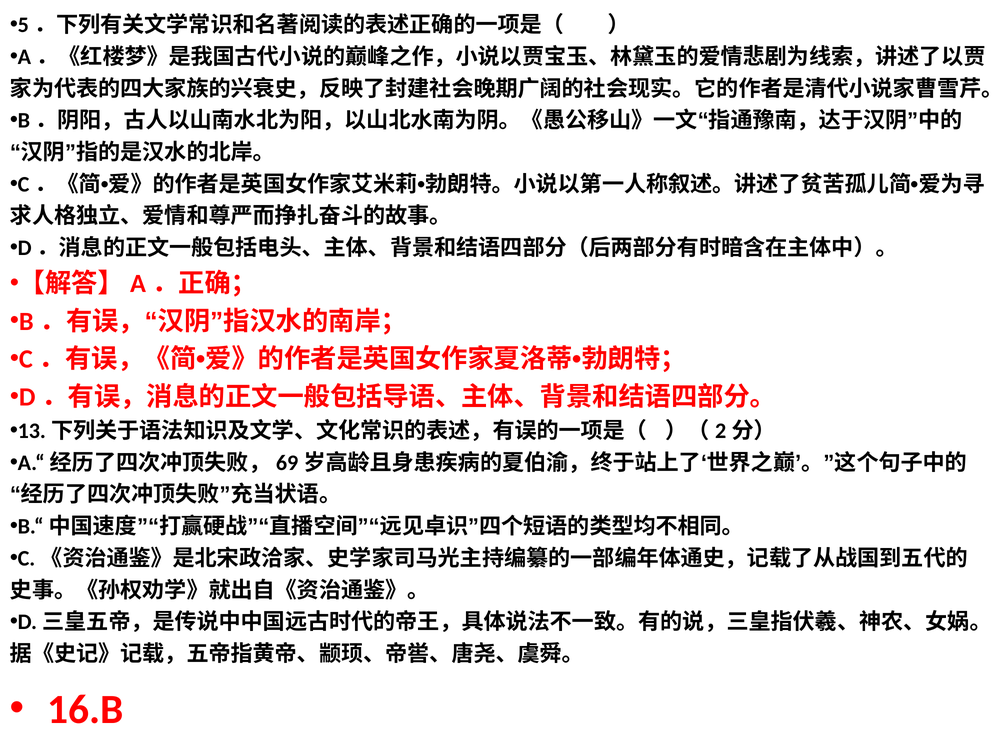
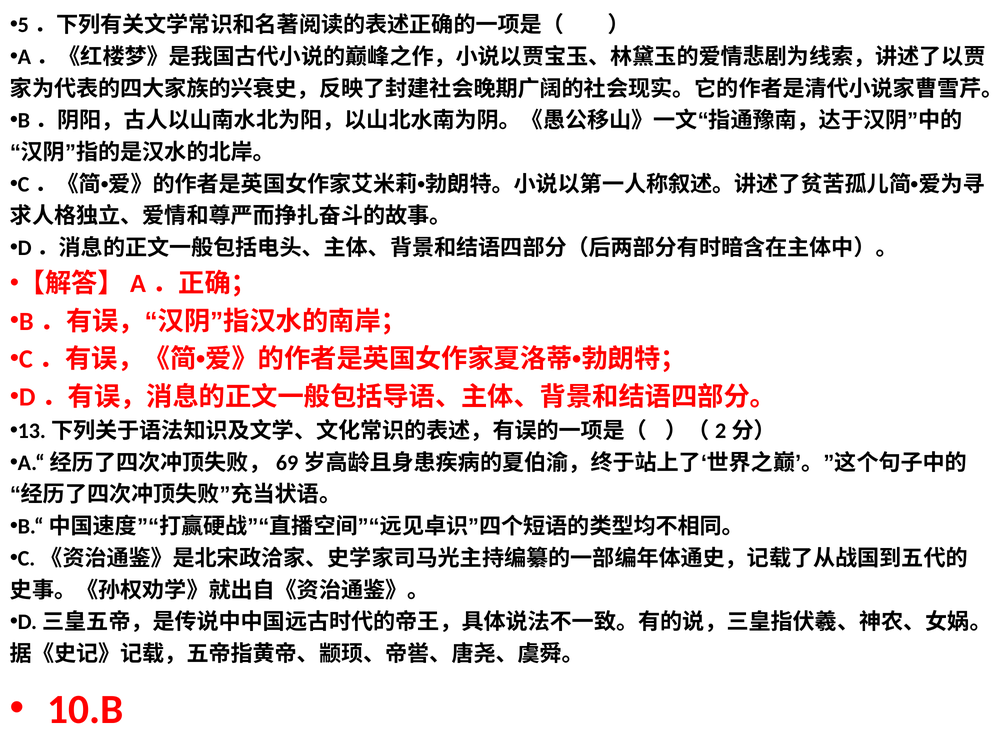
16.B: 16.B -> 10.B (85, 709)
